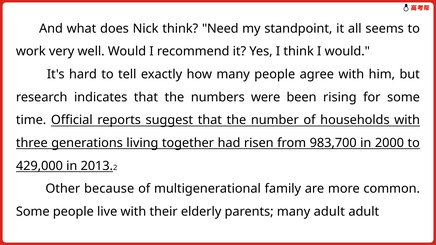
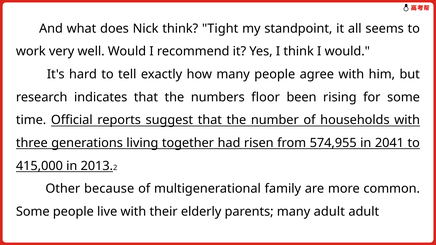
Need: Need -> Tight (220, 29)
were: were -> floor (266, 97)
983,700: 983,700 -> 574,955 (333, 143)
2000: 2000 -> 2041 (389, 143)
429,000: 429,000 -> 415,000 (39, 166)
